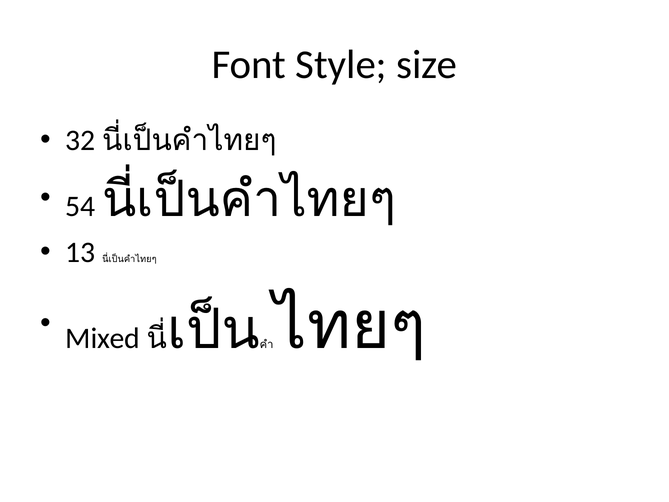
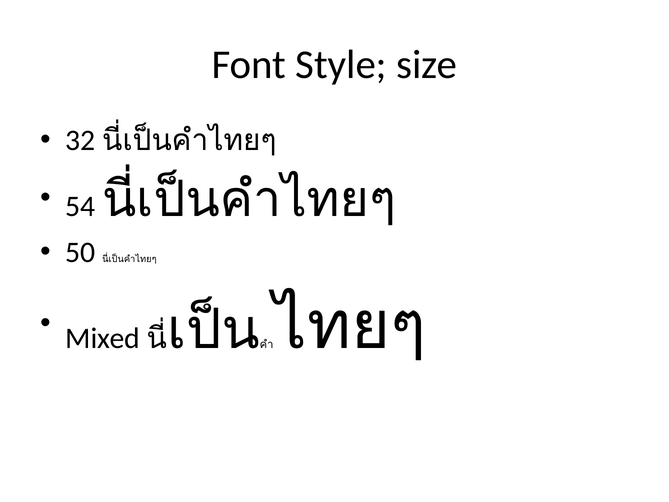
13: 13 -> 50 (80, 252)
